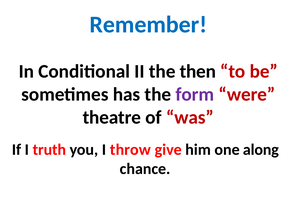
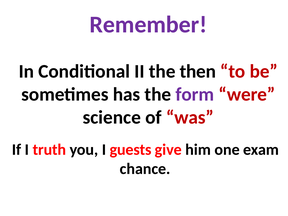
Remember colour: blue -> purple (148, 25)
theatre: theatre -> science (112, 117)
throw: throw -> guests (131, 150)
along: along -> exam (261, 150)
